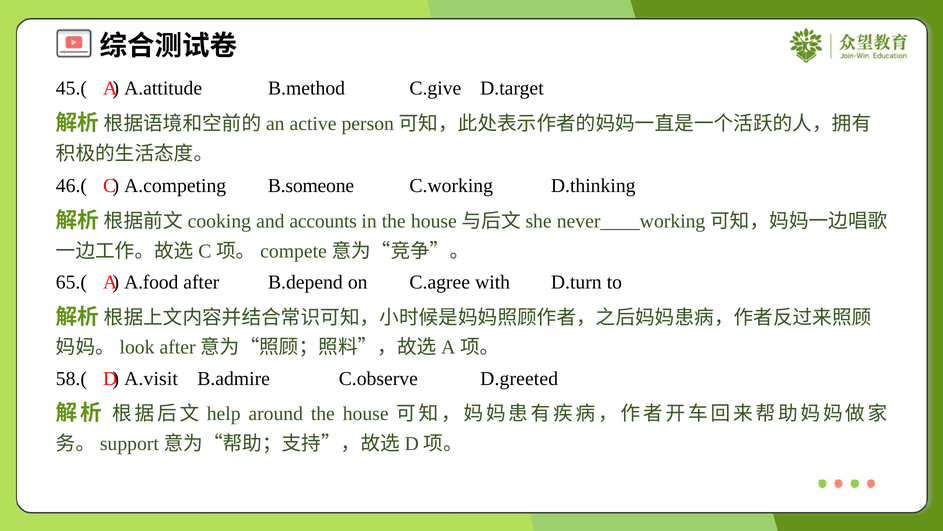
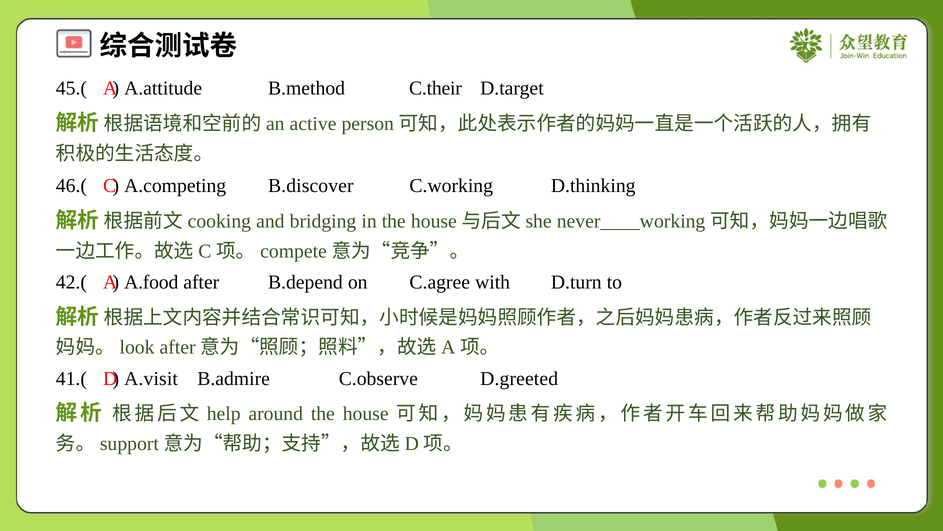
C.give: C.give -> C.their (436, 88)
B.someone: B.someone -> B.discover (311, 186)
accounts: accounts -> bridging (323, 221)
65.(: 65.( -> 42.( (71, 282)
58.(: 58.( -> 41.( (71, 378)
